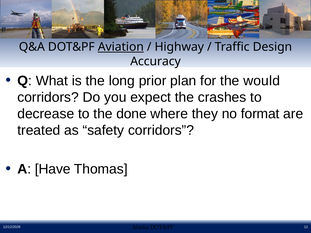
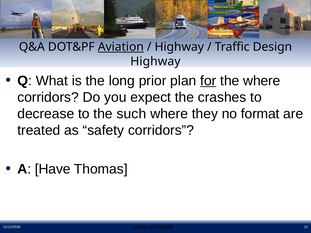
Accuracy: Accuracy -> Highway (155, 61)
for underline: none -> present (208, 81)
the would: would -> where (262, 81)
done: done -> such (131, 114)
